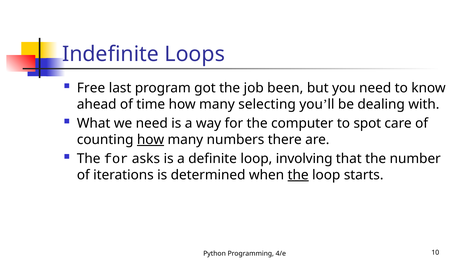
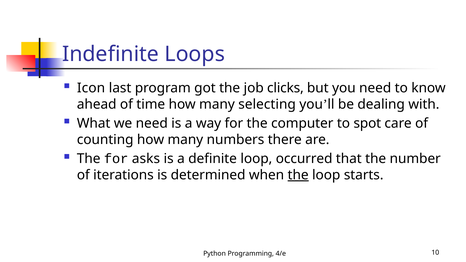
Free: Free -> Icon (91, 88)
been: been -> clicks (285, 88)
how underline: present -> none (151, 140)
involving: involving -> occurred (304, 159)
